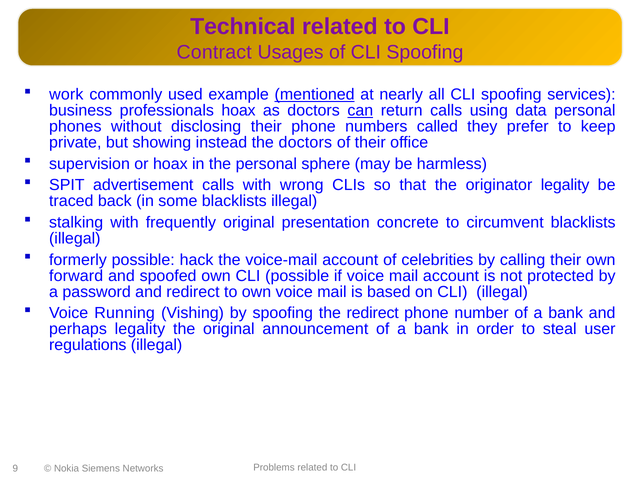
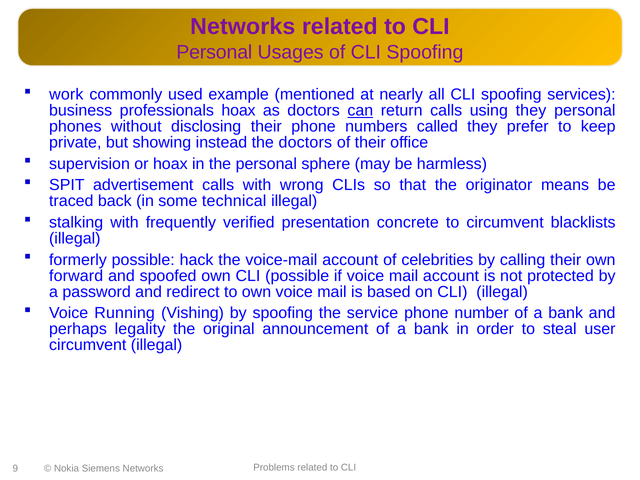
Technical: Technical -> Networks (243, 27)
Contract: Contract -> Personal (214, 52)
mentioned underline: present -> none (315, 94)
using data: data -> they (531, 110)
originator legality: legality -> means (565, 185)
some blacklists: blacklists -> technical (234, 201)
frequently original: original -> verified (249, 222)
the redirect: redirect -> service (373, 313)
regulations: regulations -> circumvent (88, 345)
